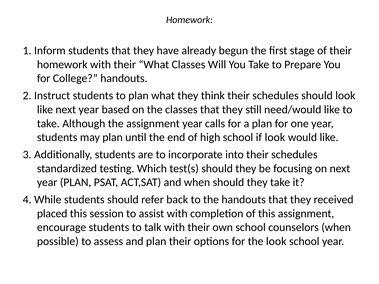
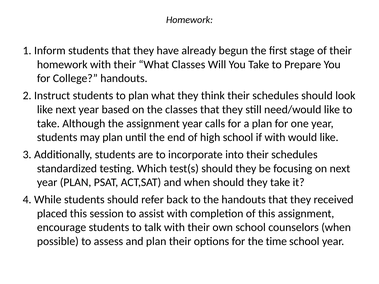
if look: look -> with (275, 137)
the look: look -> time (276, 241)
